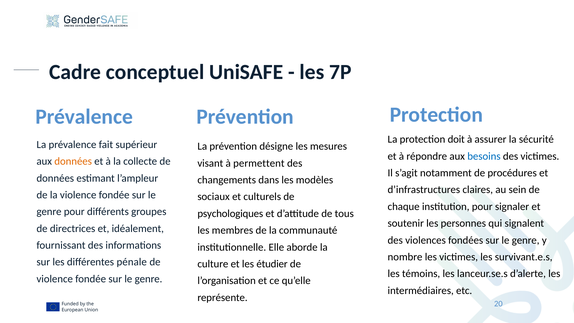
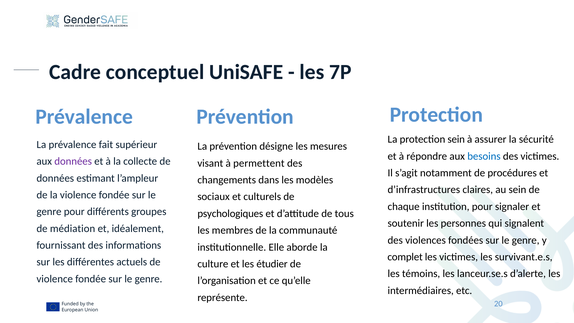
protection doit: doit -> sein (456, 139)
données colour: orange -> purple (73, 161)
directrices: directrices -> médiation (73, 228)
nombre: nombre -> complet (405, 257)
pénale: pénale -> actuels (132, 262)
